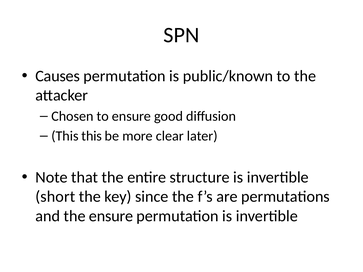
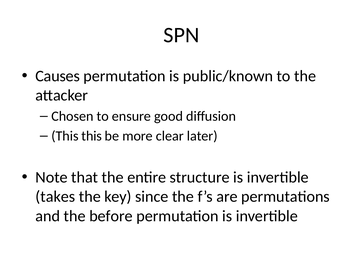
short: short -> takes (55, 197)
the ensure: ensure -> before (111, 216)
